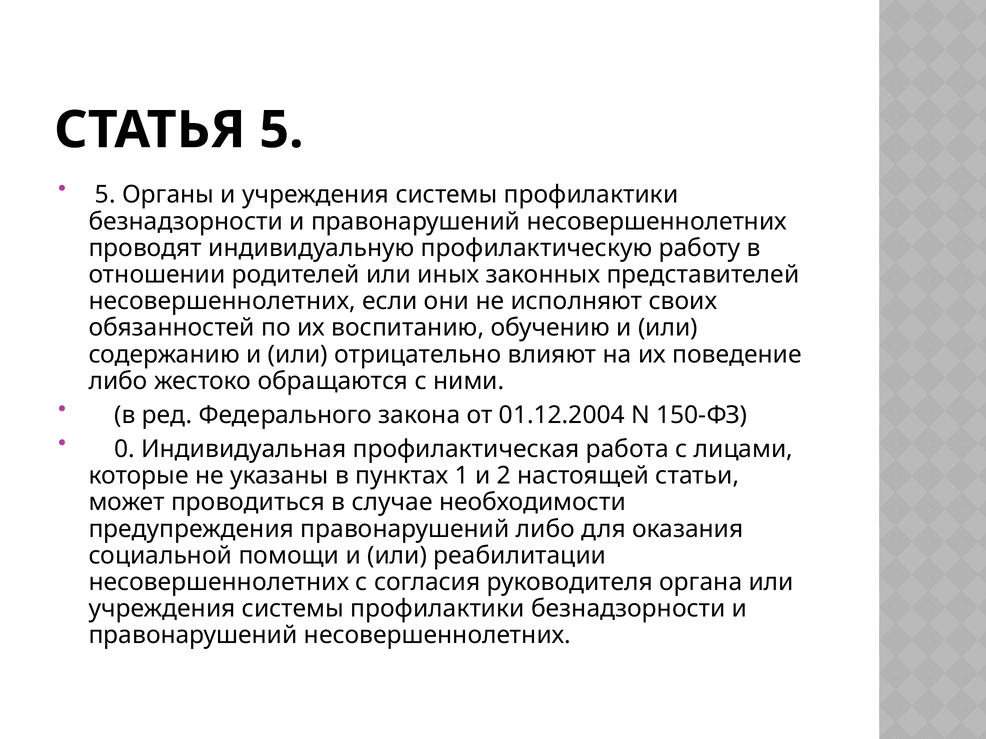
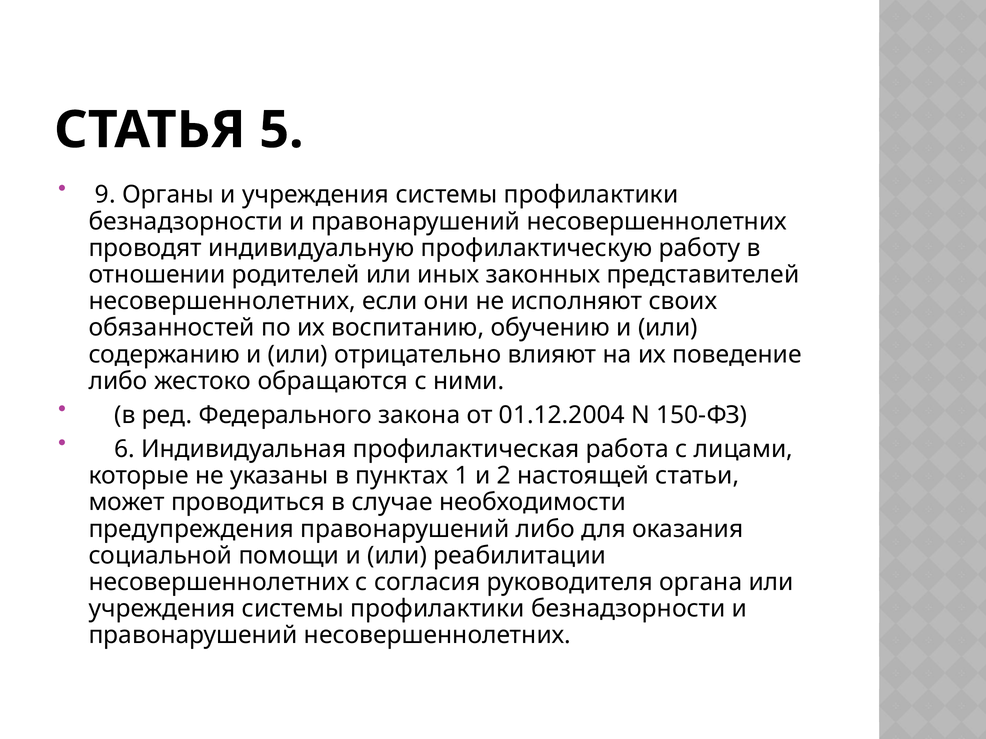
5: 5 -> 9 (105, 195)
0: 0 -> 6 (125, 449)
